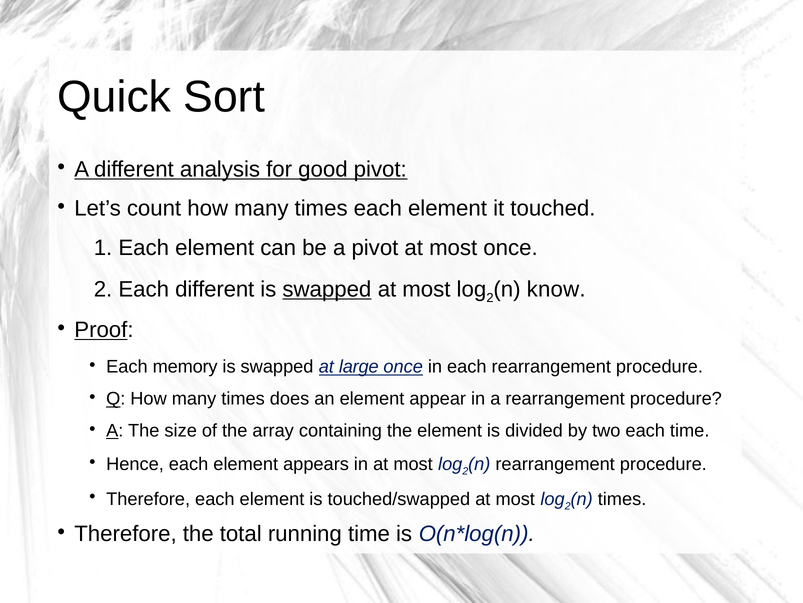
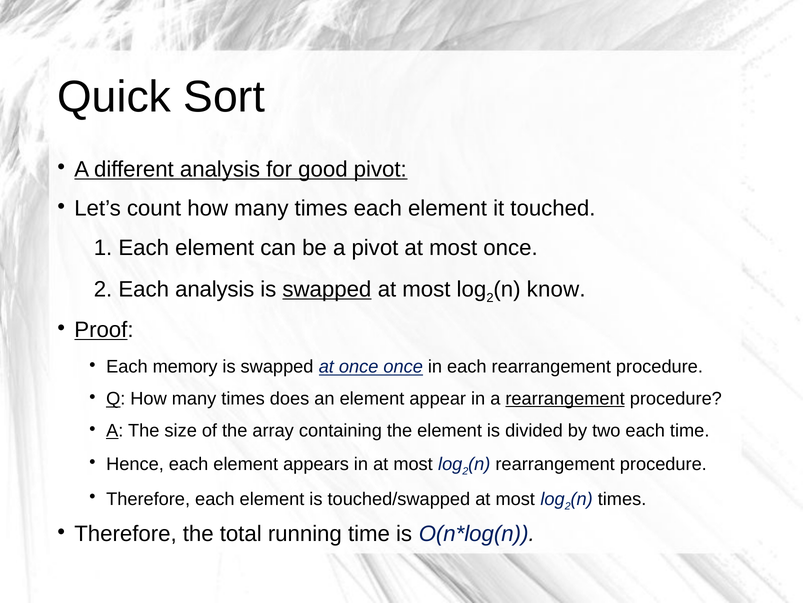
Each different: different -> analysis (215, 289)
at large: large -> once (359, 366)
rearrangement underline: none -> present (565, 398)
